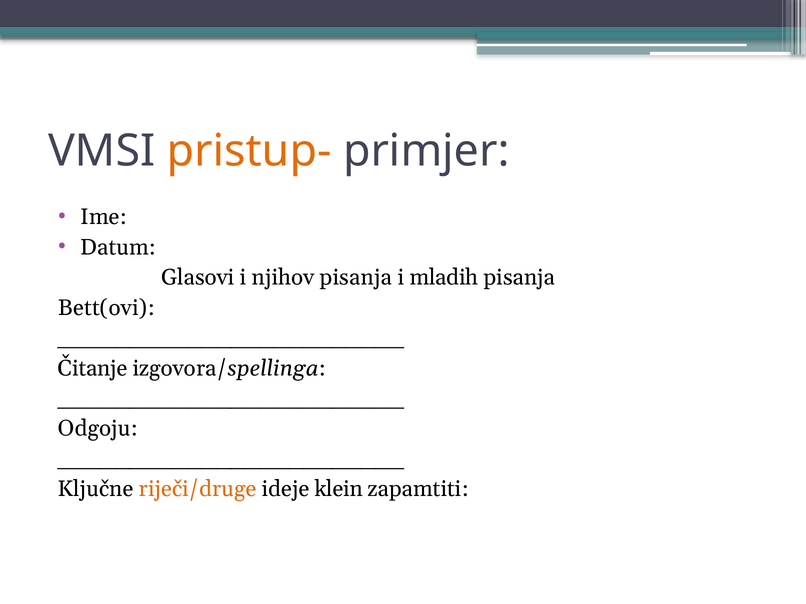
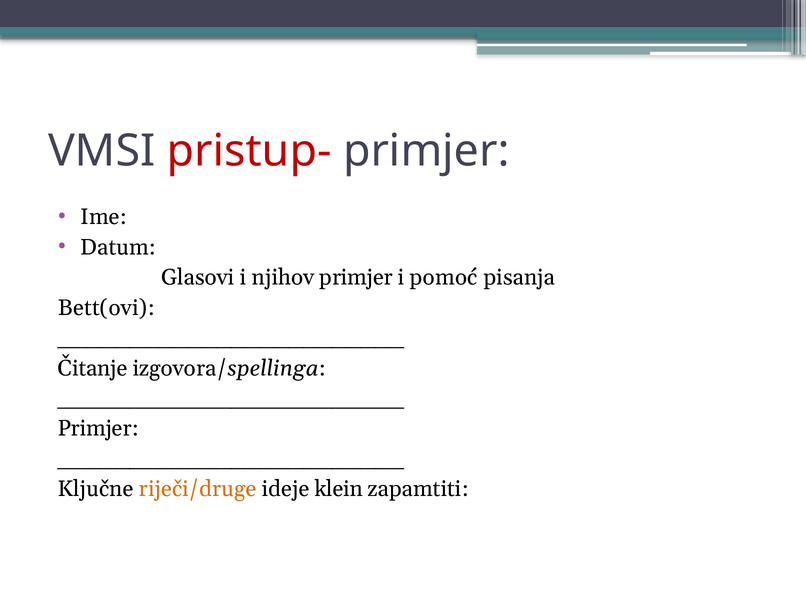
pristup- colour: orange -> red (249, 151)
njihov pisanja: pisanja -> primjer (356, 278)
mladih: mladih -> pomoć (444, 278)
Odgoju: Odgoju -> Primjer (98, 429)
